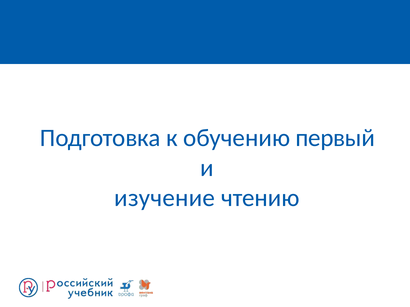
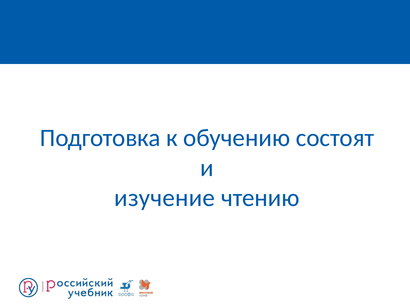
первый: первый -> состоят (335, 138)
